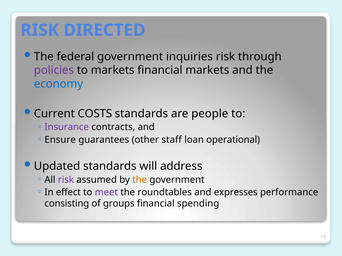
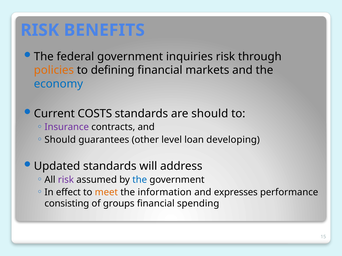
DIRECTED: DIRECTED -> BENEFITS (104, 30)
policies colour: purple -> orange (54, 70)
to markets: markets -> defining (113, 70)
are people: people -> should (210, 114)
Ensure: Ensure -> Should (60, 140)
staff: staff -> level (172, 140)
operational: operational -> developing (233, 140)
the colour: orange -> blue (140, 180)
meet colour: purple -> orange (106, 193)
roundtables: roundtables -> information (165, 193)
